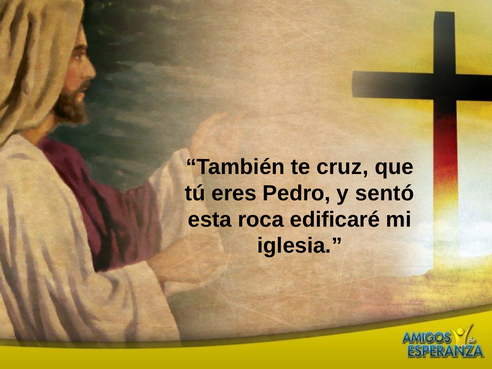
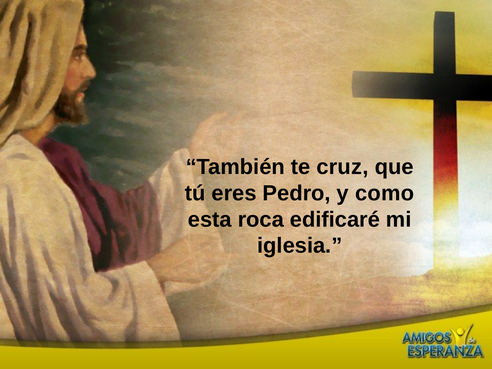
sentó: sentó -> como (385, 193)
